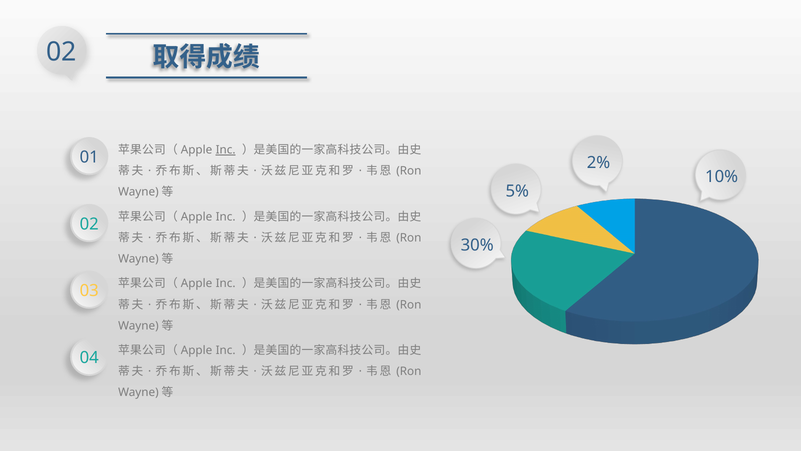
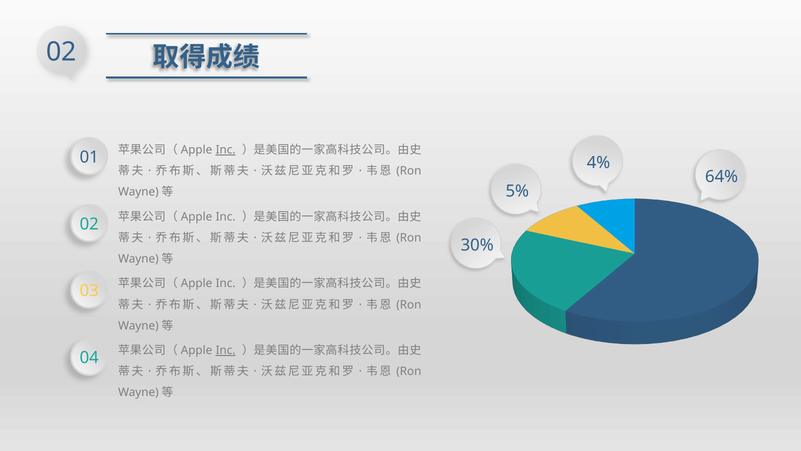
2%: 2% -> 4% (599, 163)
10%: 10% -> 64% (722, 177)
Inc underline: none -> present (226, 350)
